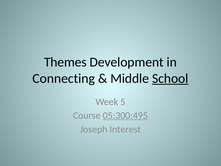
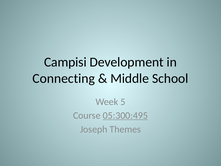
Themes: Themes -> Campisi (65, 62)
School underline: present -> none (170, 78)
Interest: Interest -> Themes (125, 129)
